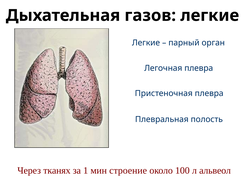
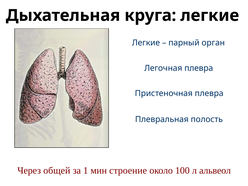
газов: газов -> круга (150, 15)
тканях: тканях -> общей (57, 171)
